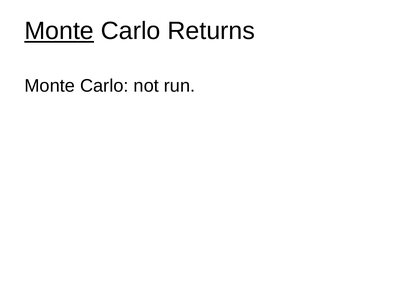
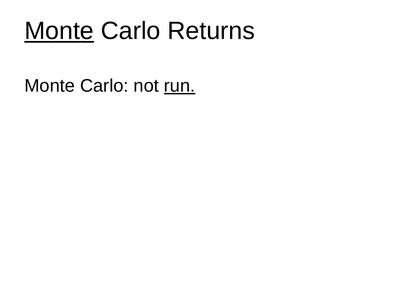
run underline: none -> present (180, 86)
